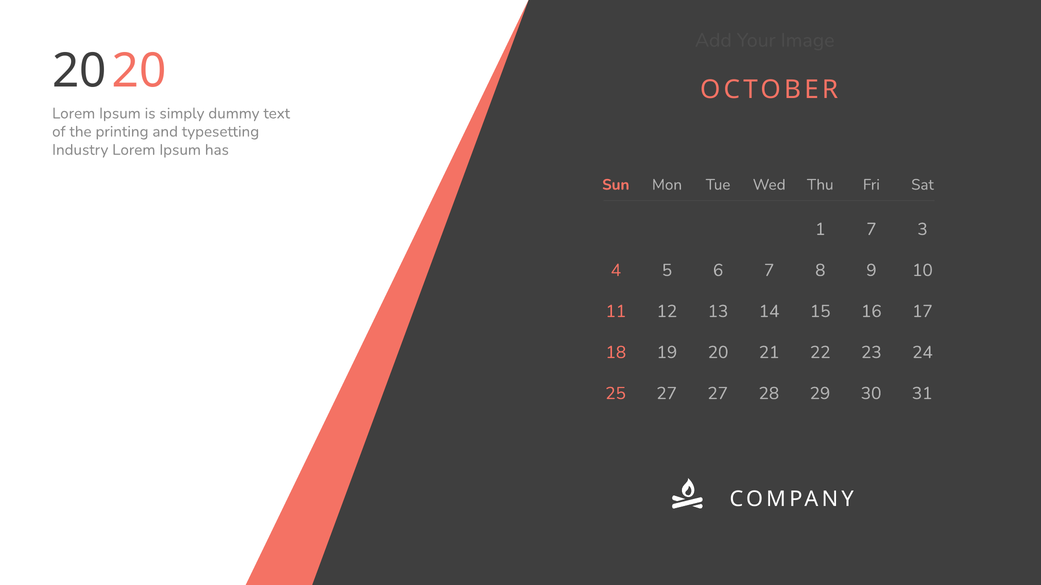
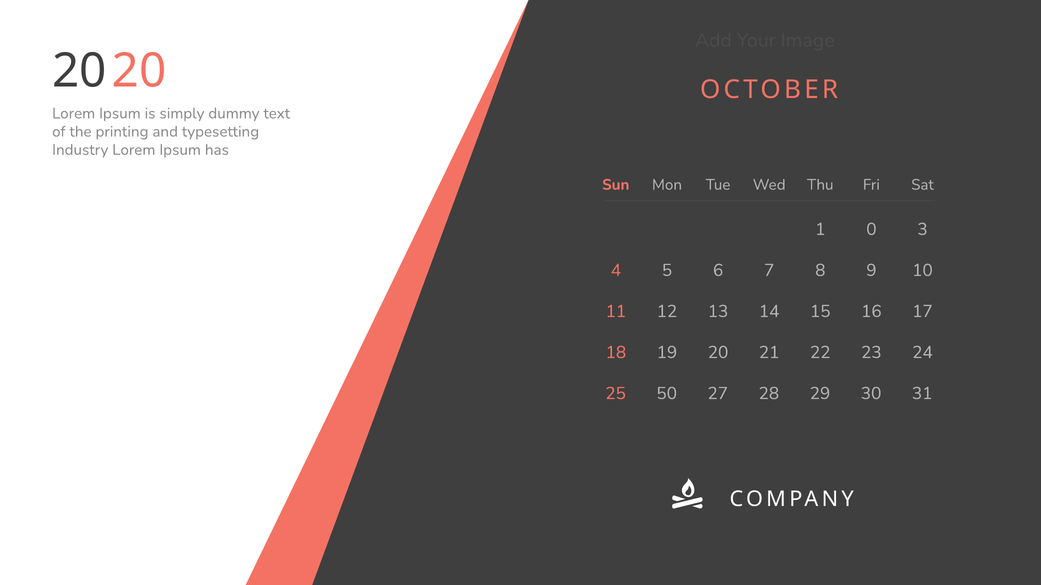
1 7: 7 -> 0 (871, 229)
25 27: 27 -> 50 (667, 394)
